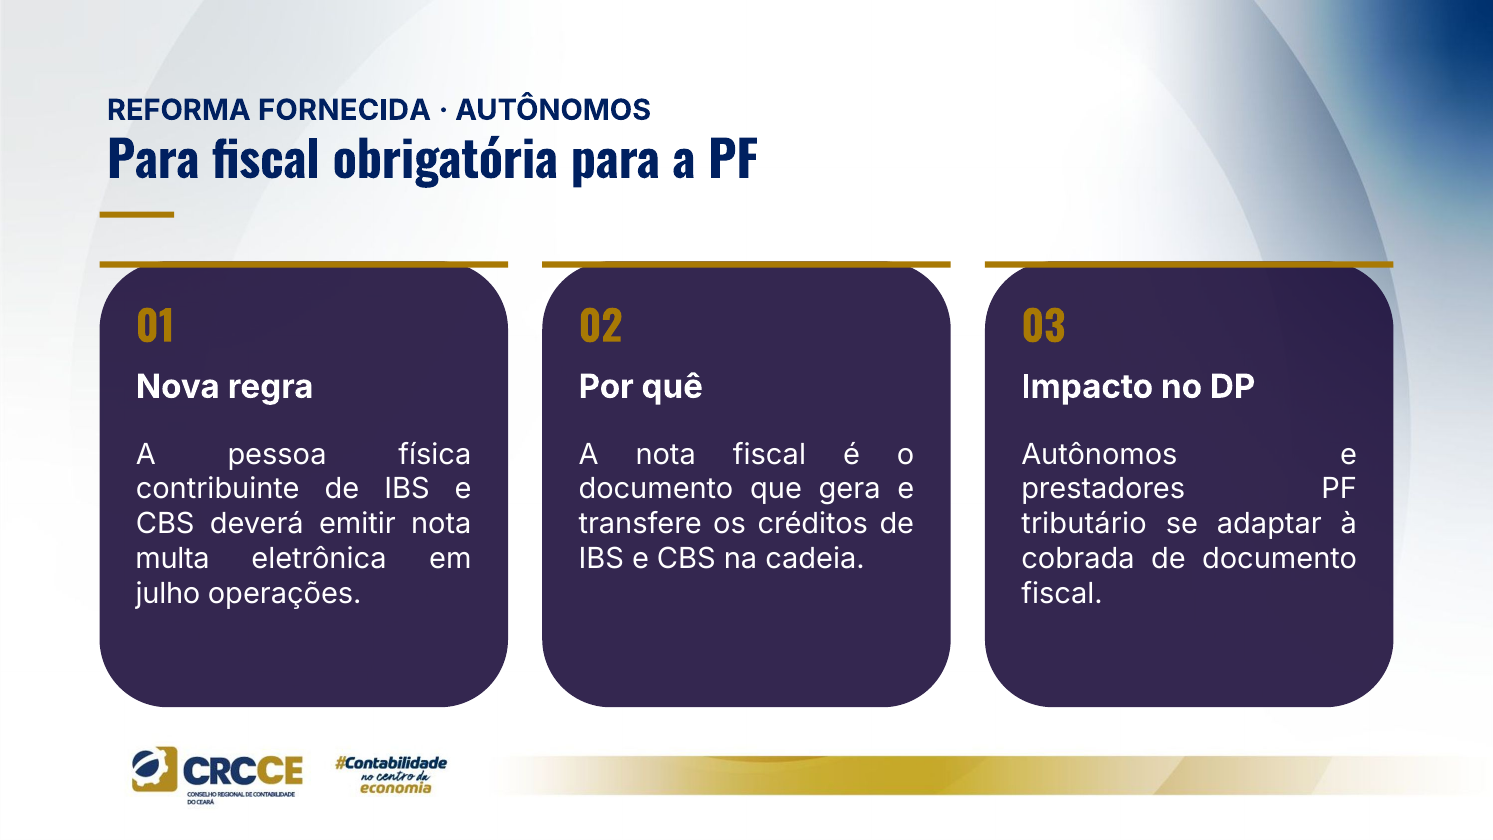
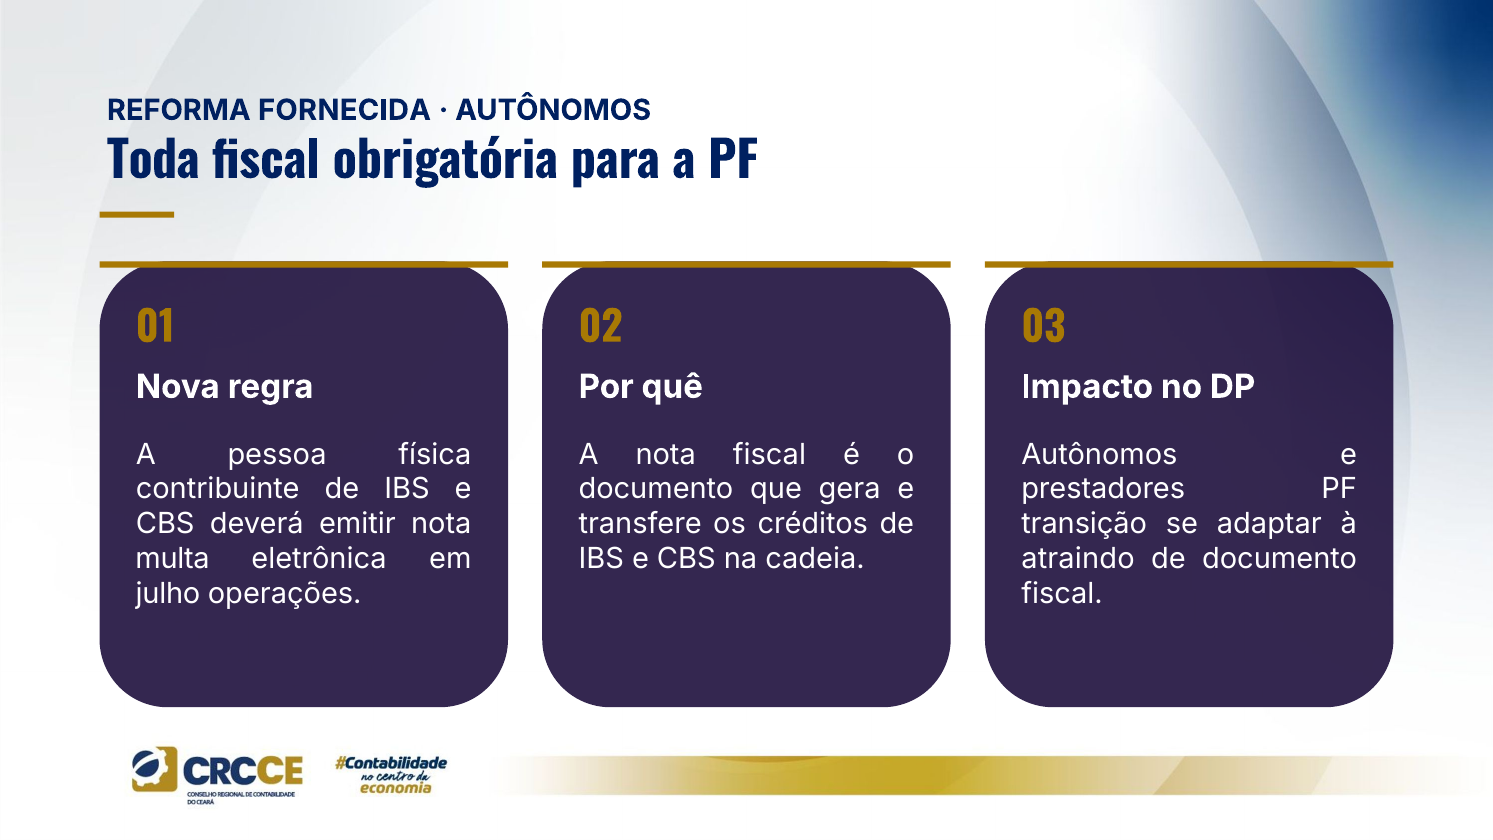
Para: Para -> Toda (153, 161)
tributário: tributário -> transição (1084, 524)
cobrada: cobrada -> atraindo (1078, 559)
